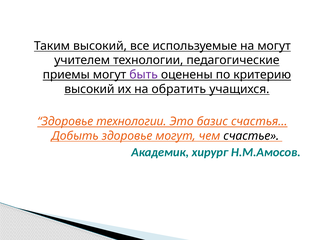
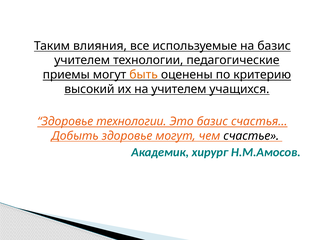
Таким высокий: высокий -> влияния (100, 46)
на могут: могут -> базис (274, 46)
быть colour: purple -> orange (144, 75)
на обратить: обратить -> учителем (179, 89)
